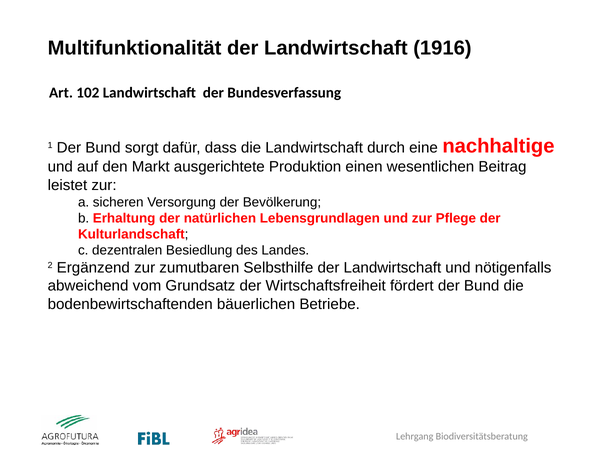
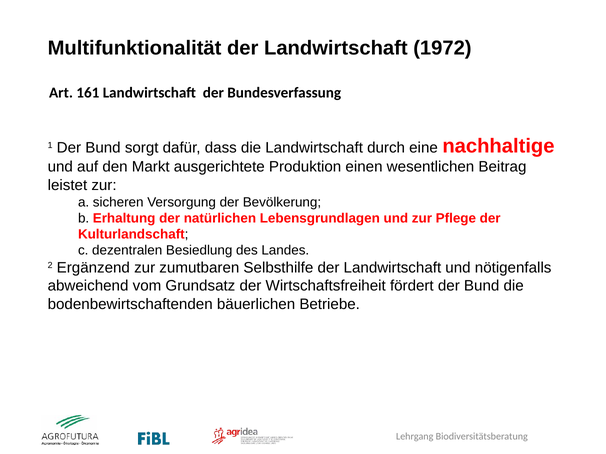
1916: 1916 -> 1972 (442, 48)
102: 102 -> 161 (88, 93)
